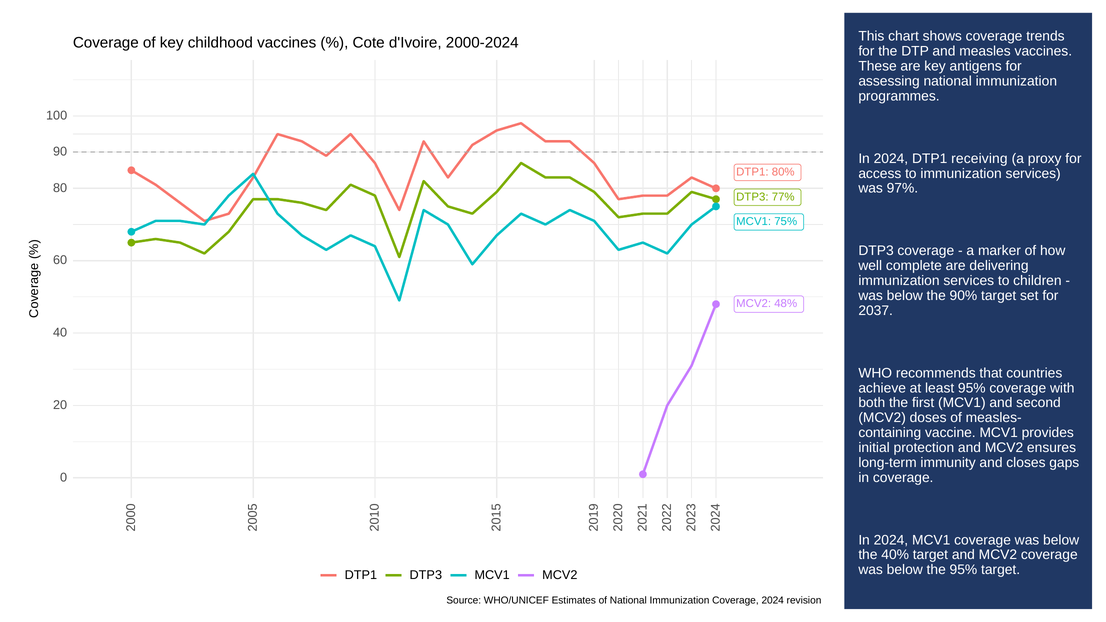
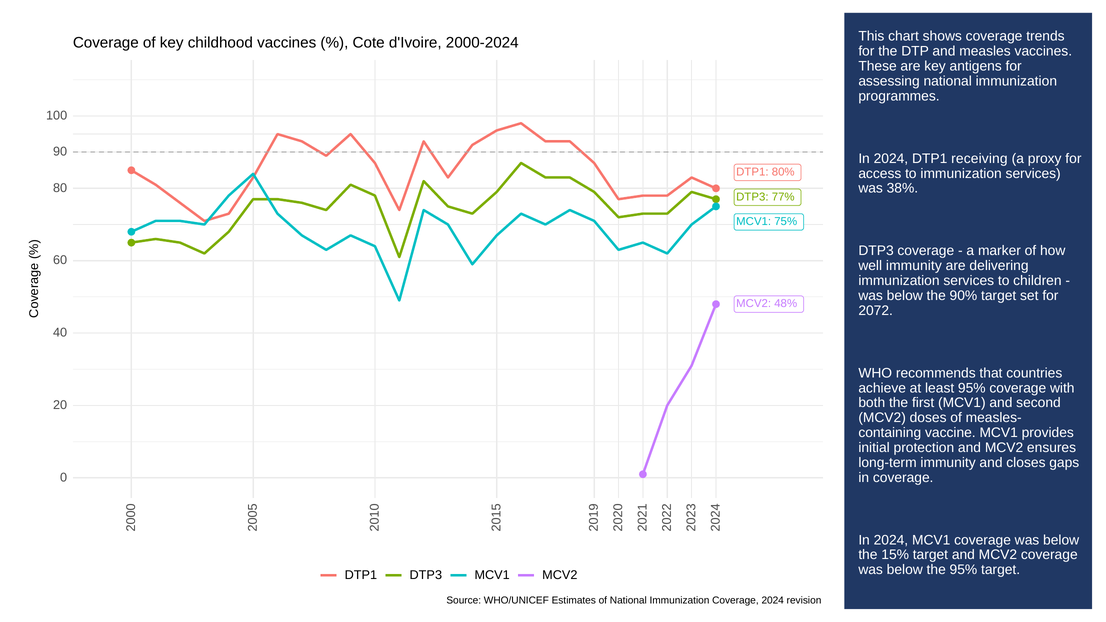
97%: 97% -> 38% (902, 188)
well complete: complete -> immunity (914, 266)
2037: 2037 -> 2072 (876, 311)
40%: 40% -> 15% (895, 555)
